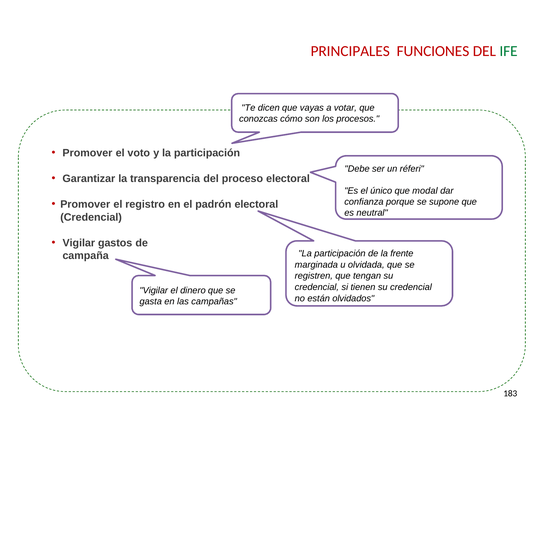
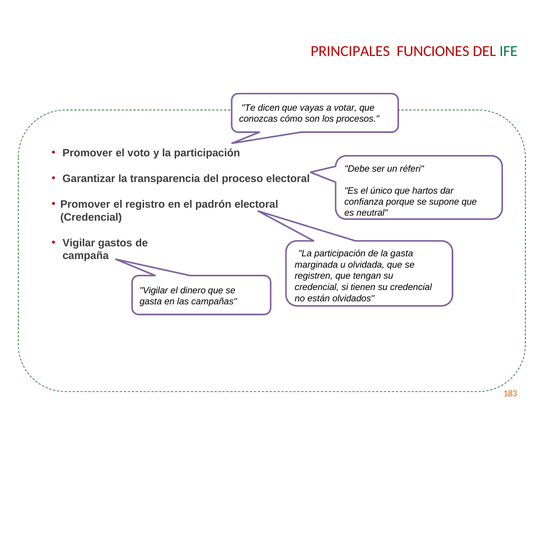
modal: modal -> hartos (425, 191)
la frente: frente -> gasta (402, 254)
183 colour: black -> orange (510, 394)
